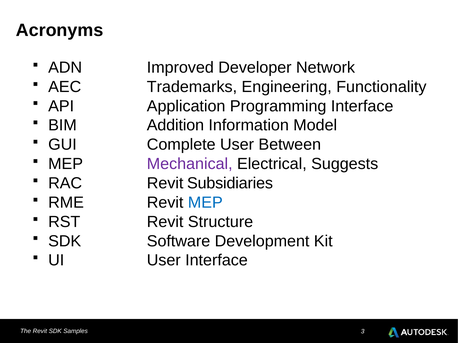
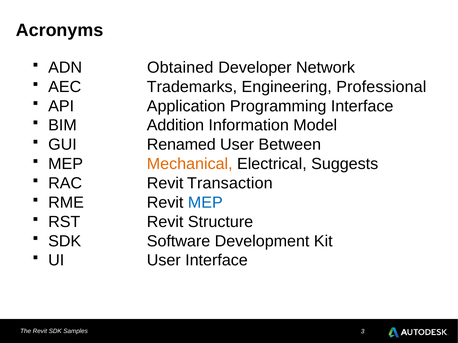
Improved: Improved -> Obtained (180, 68)
Functionality: Functionality -> Professional (381, 87)
Complete: Complete -> Renamed (181, 145)
Mechanical colour: purple -> orange (190, 164)
Subsidiaries: Subsidiaries -> Transaction (230, 183)
